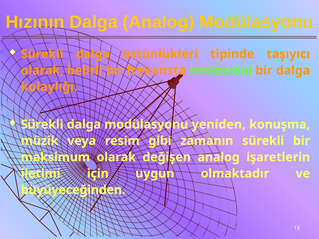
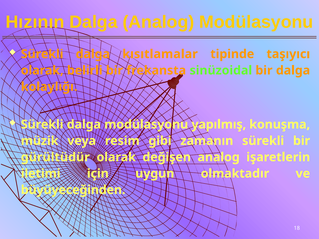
üstünlükleri: üstünlükleri -> kısıtlamalar (160, 54)
yeniden: yeniden -> yapılmış (219, 125)
maksimum: maksimum -> gürültüdür (55, 157)
